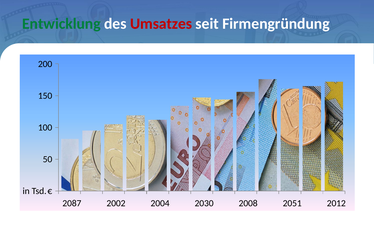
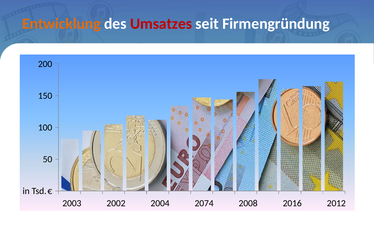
Entwicklung colour: green -> orange (61, 24)
2087: 2087 -> 2003 (72, 203)
2030: 2030 -> 2074 (204, 203)
2051: 2051 -> 2016 (292, 203)
